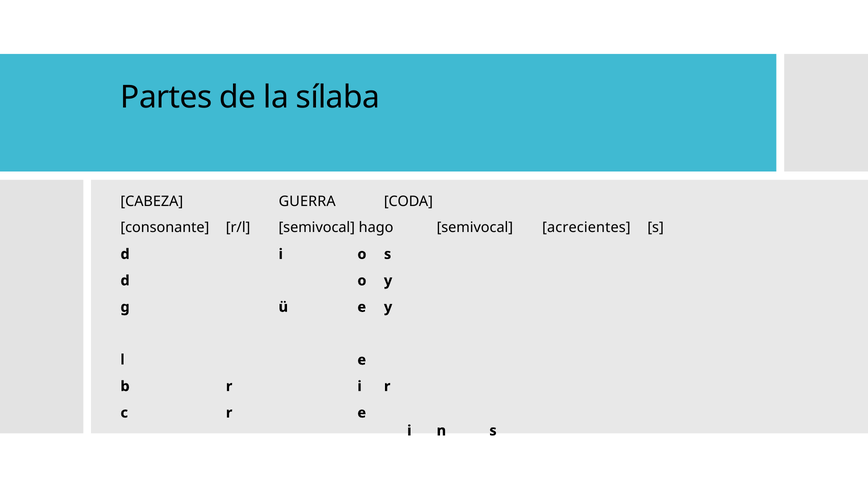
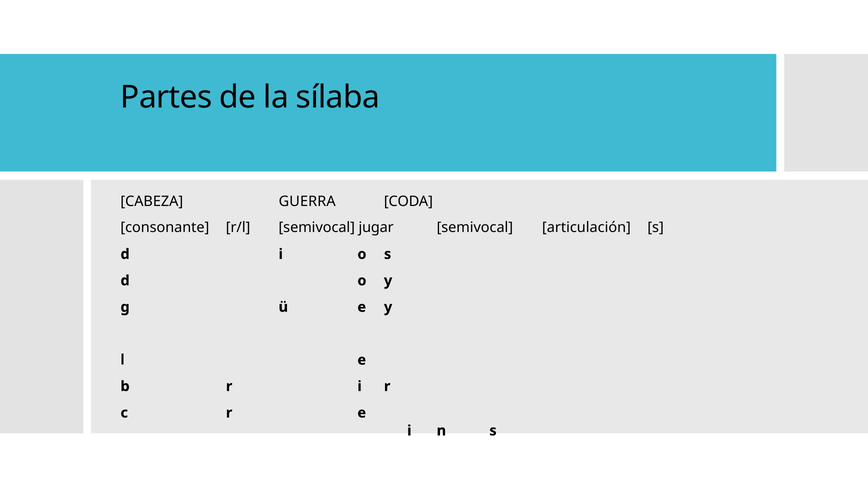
hago: hago -> jugar (376, 228)
acrecientes: acrecientes -> articulación (586, 228)
